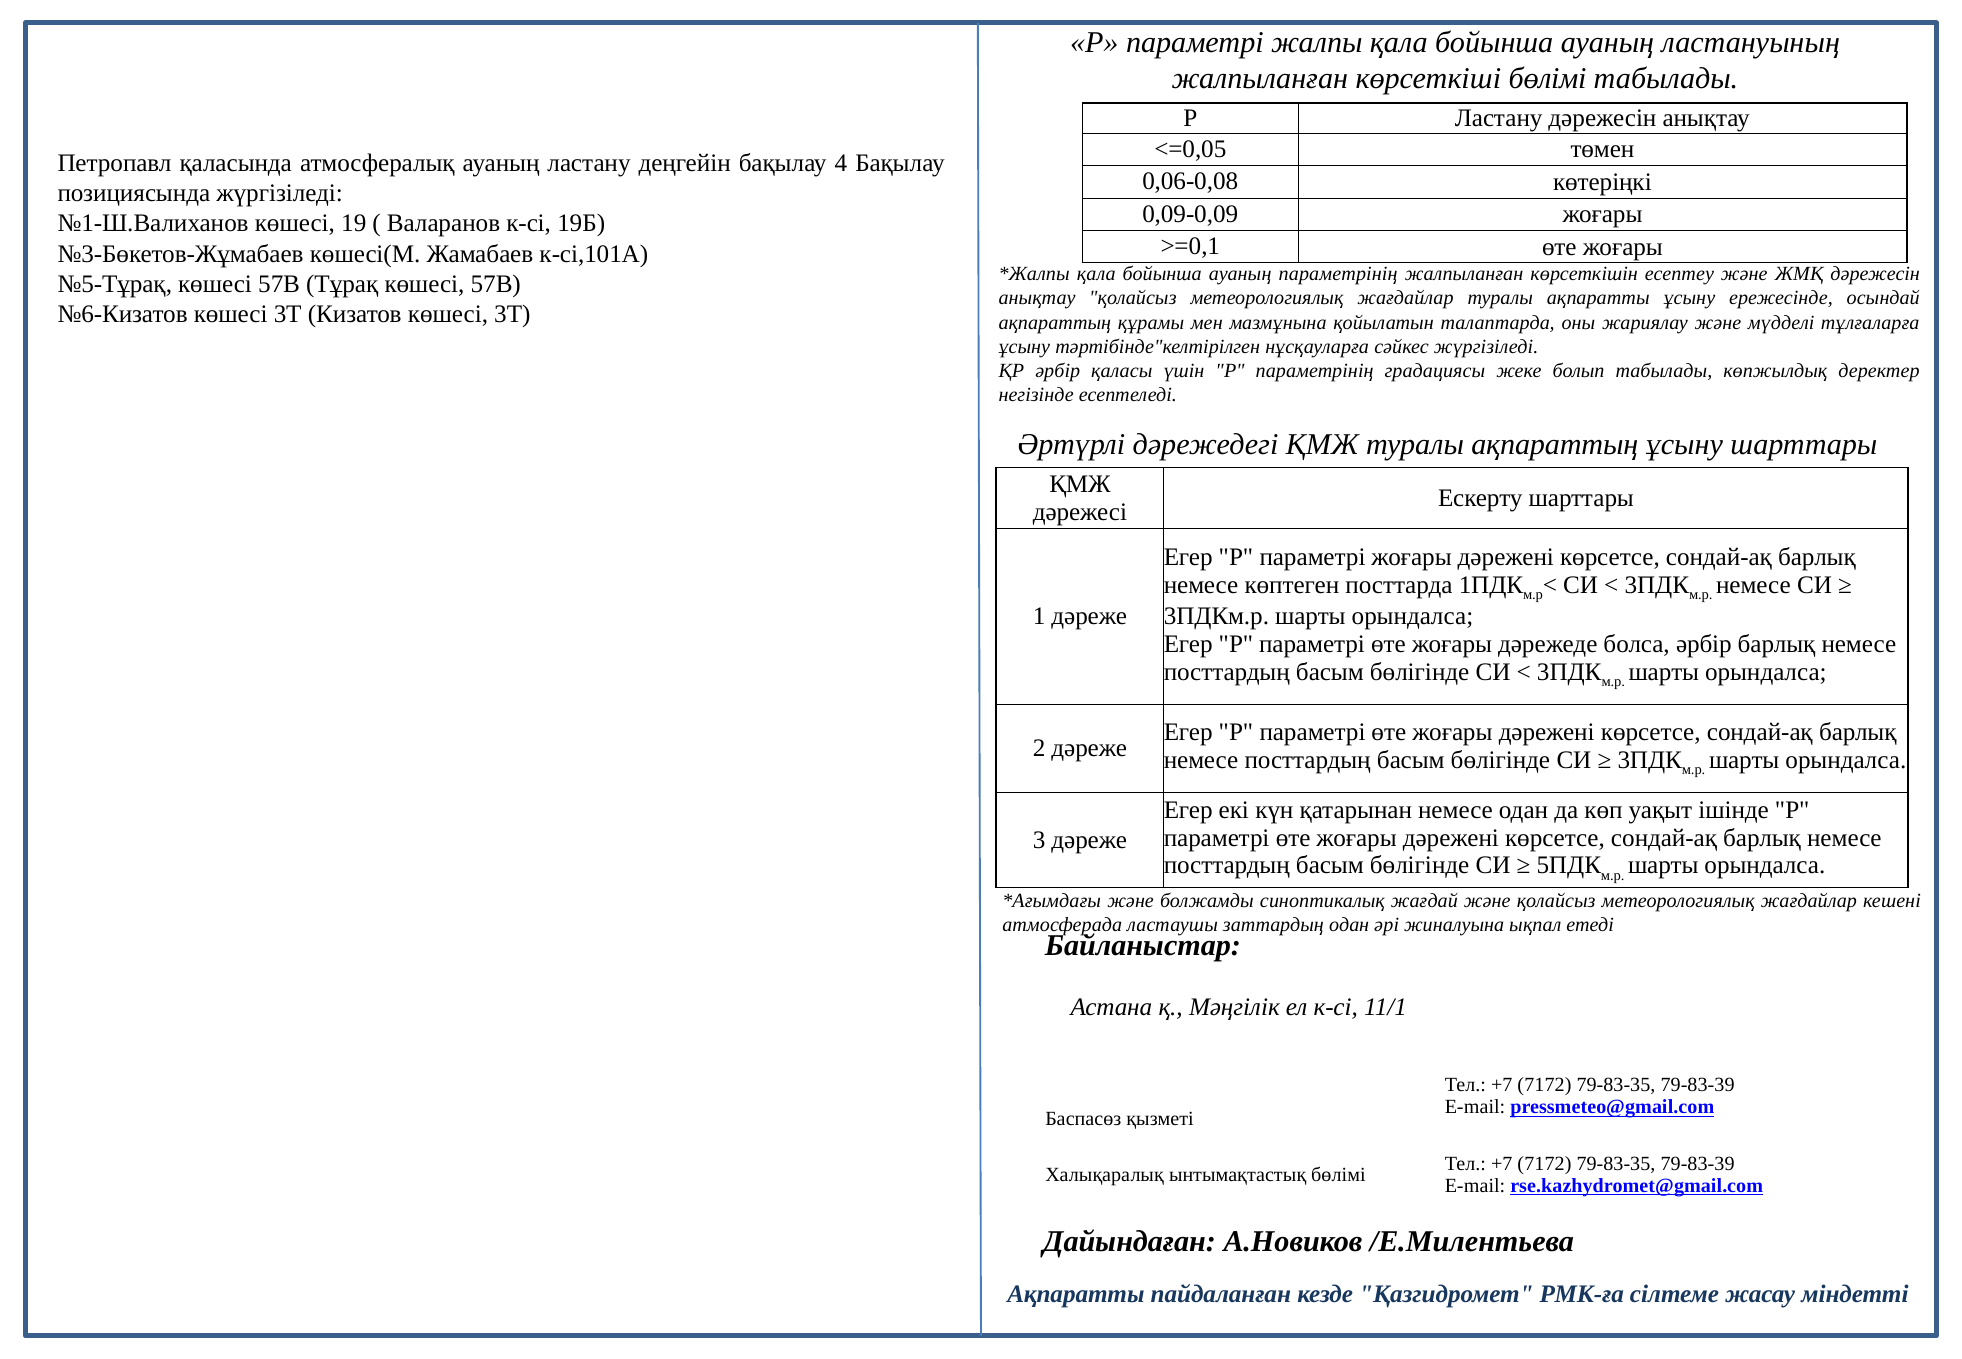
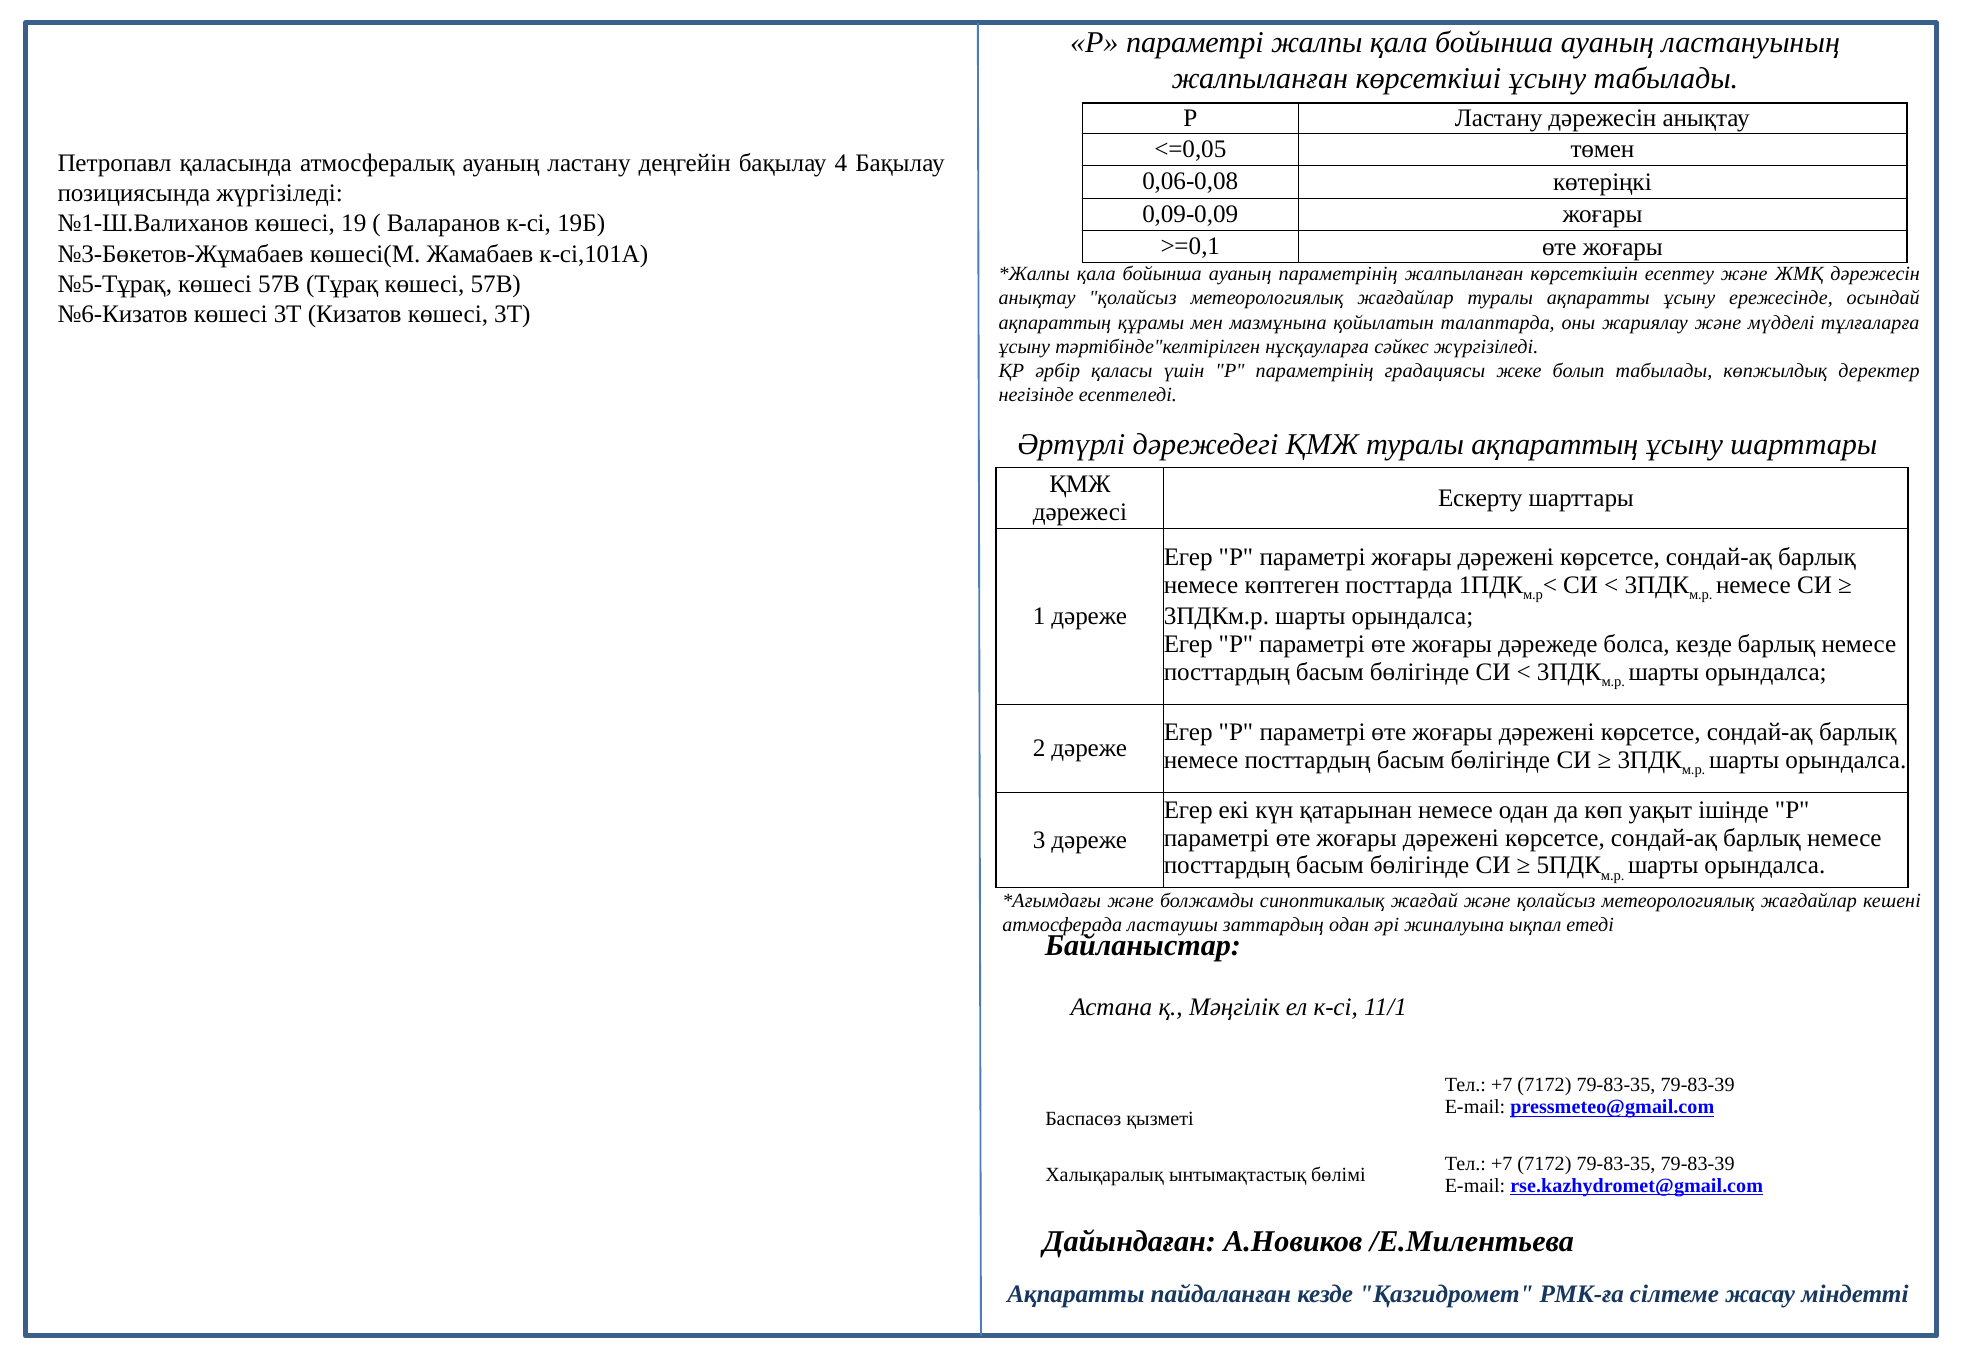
көрсеткіші бөлімі: бөлімі -> ұсыну (1547, 78)
болса әрбір: әрбір -> кезде (1704, 644)
